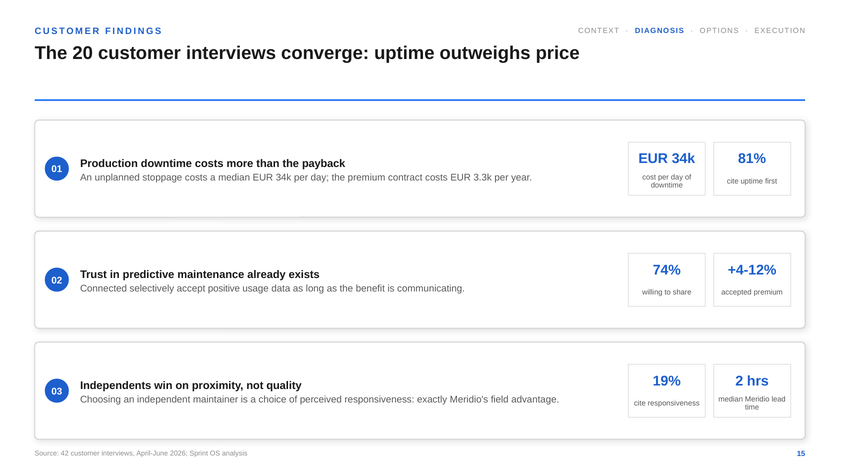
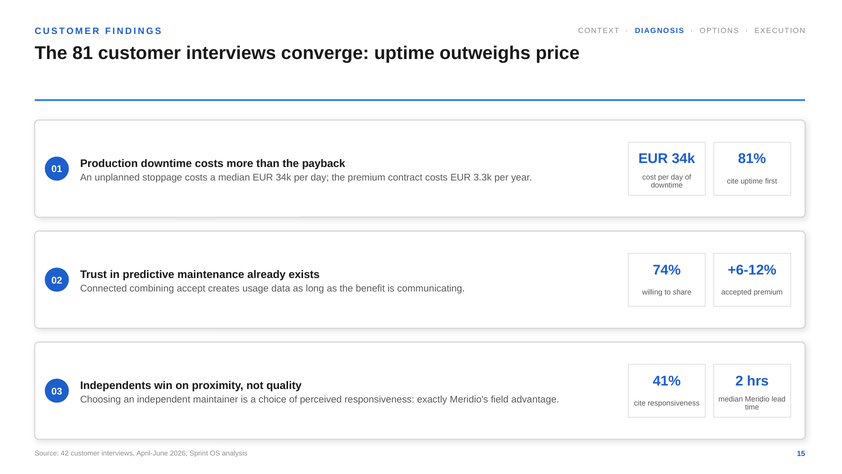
20: 20 -> 81 (83, 53)
+4-12%: +4-12% -> +6-12% (752, 270)
selectively: selectively -> combining (152, 288)
positive: positive -> creates (224, 288)
19%: 19% -> 41% (667, 381)
